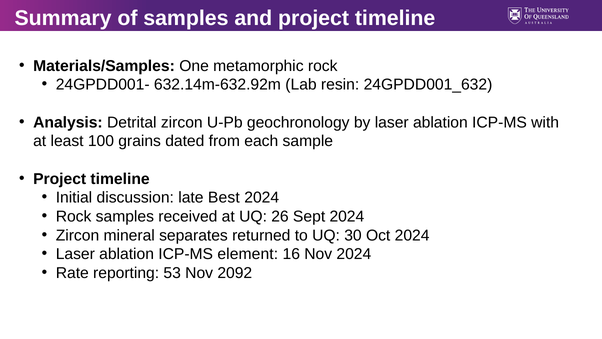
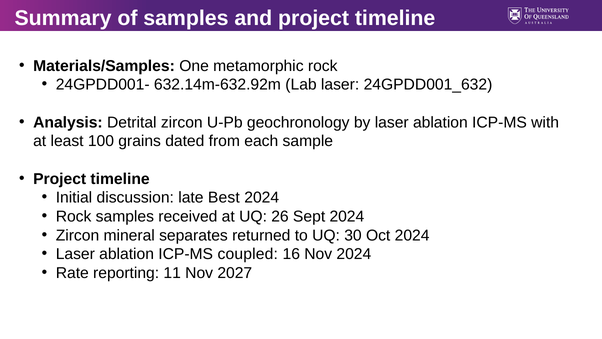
Lab resin: resin -> laser (340, 85)
element: element -> coupled (248, 254)
53: 53 -> 11 (172, 273)
2092: 2092 -> 2027 (235, 273)
